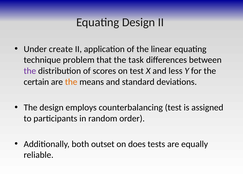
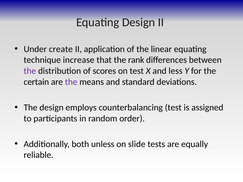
problem: problem -> increase (79, 60)
task: task -> rank (136, 60)
the colour: orange -> purple (71, 82)
outset: outset -> unless (103, 144)
does: does -> slide (137, 144)
